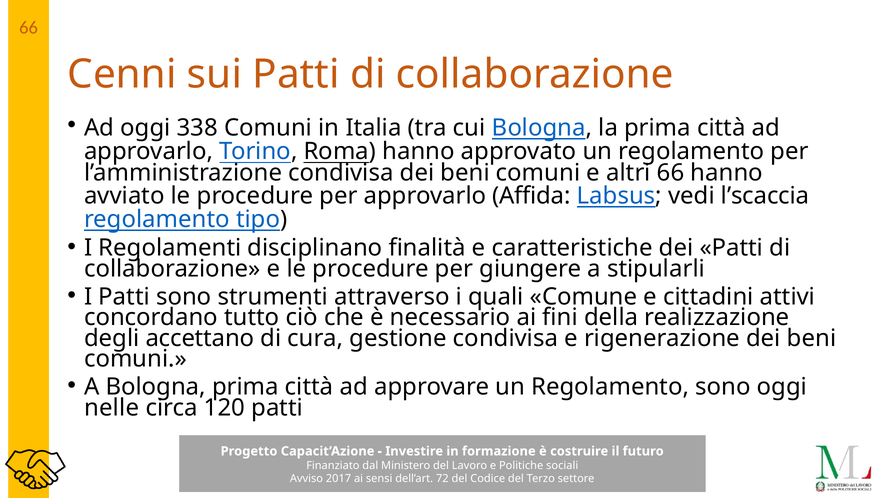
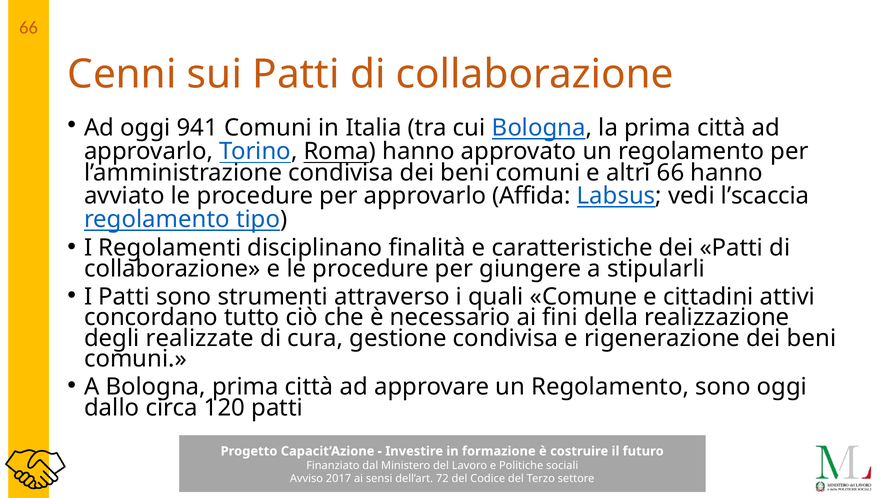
338: 338 -> 941 (197, 128)
accettano: accettano -> realizzate (200, 338)
nelle: nelle -> dallo (112, 408)
